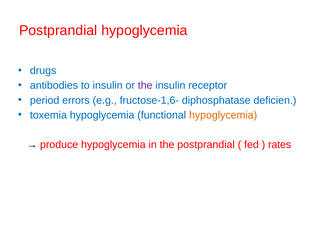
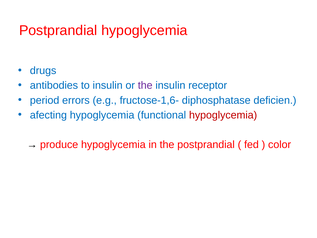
toxemia: toxemia -> afecting (48, 115)
hypoglycemia colour: orange -> red (223, 115)
rates: rates -> color (280, 145)
